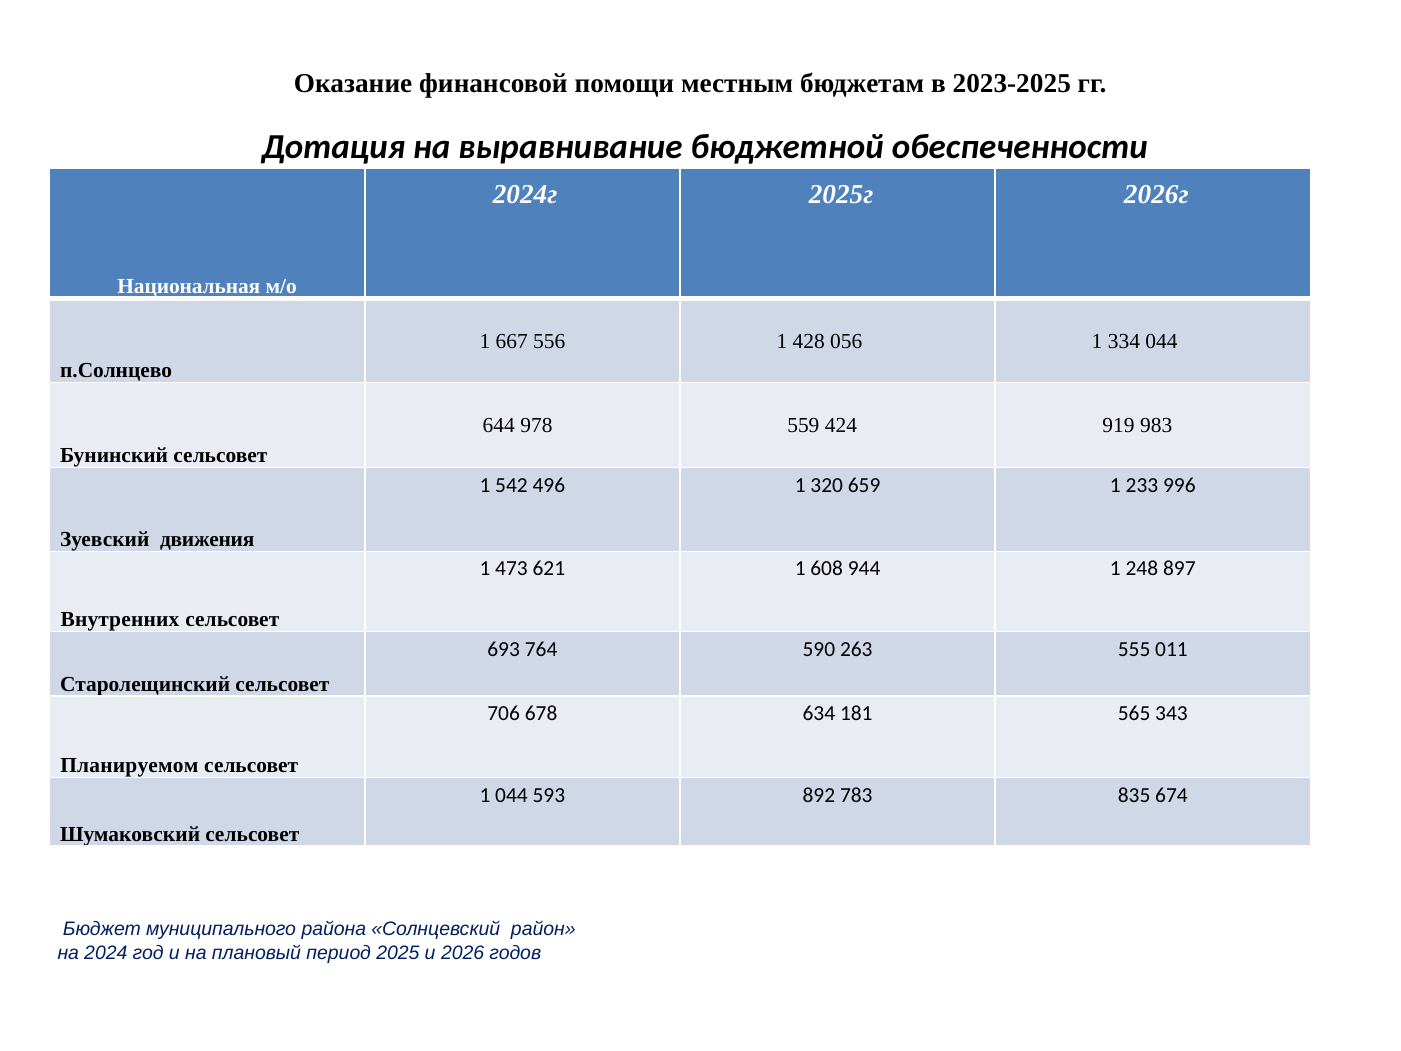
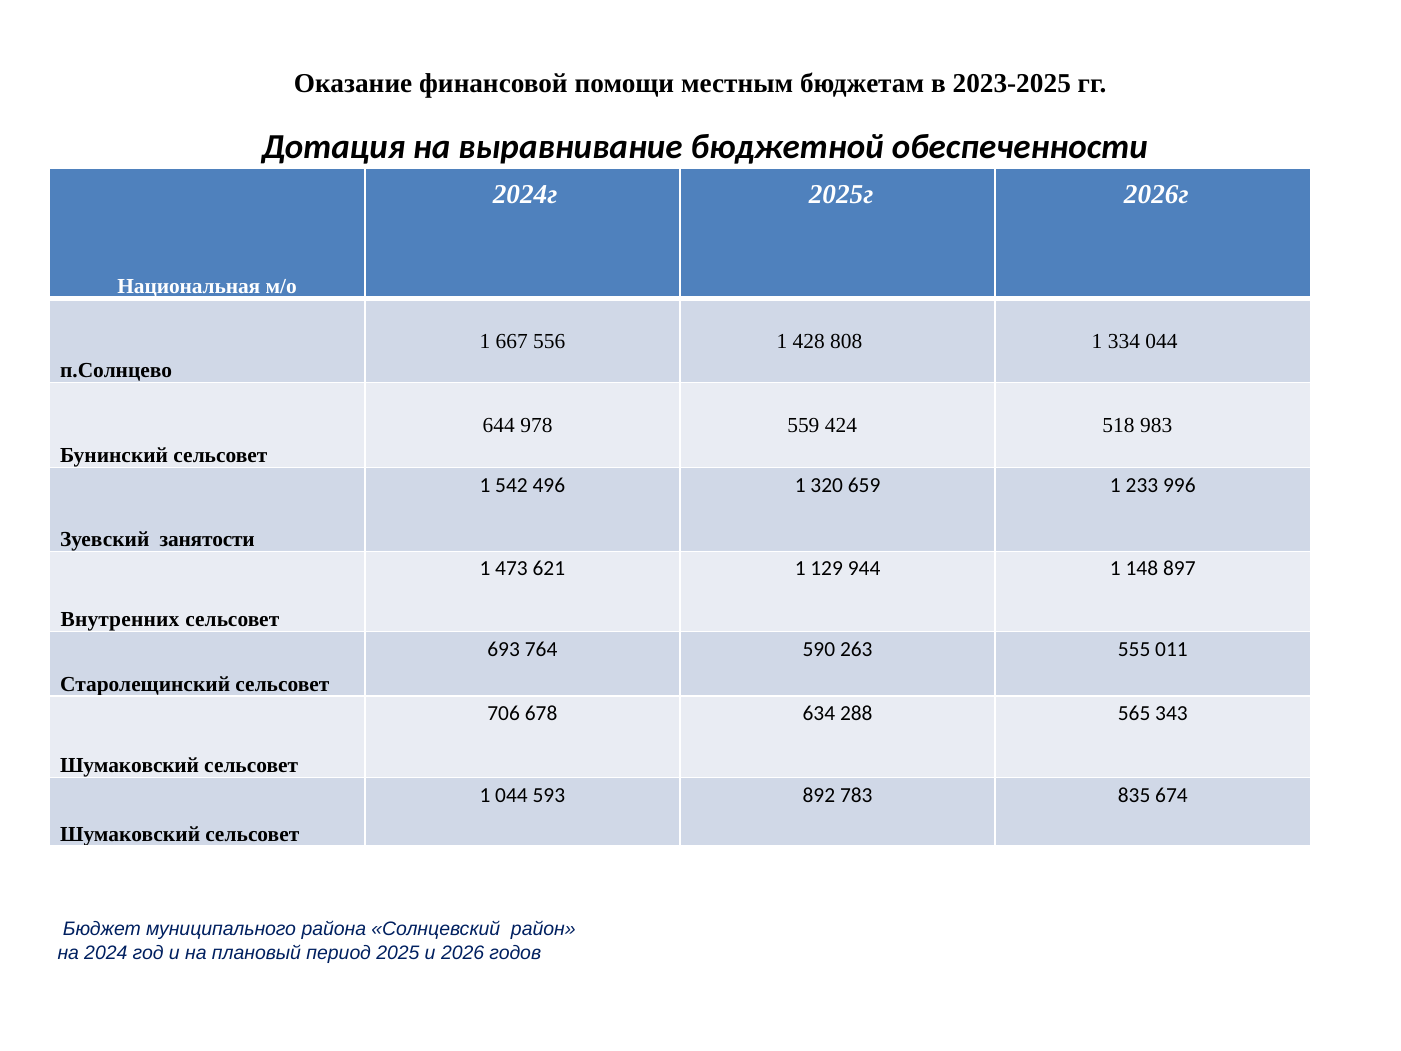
056: 056 -> 808 (846, 341)
919: 919 -> 518 (1119, 425)
движения: движения -> занятости (207, 539)
608: 608 -> 129 (827, 569)
248: 248 -> 148 (1142, 569)
181: 181 -> 288 (856, 713)
Планируемом: Планируемом -> Шумаковский (130, 766)
